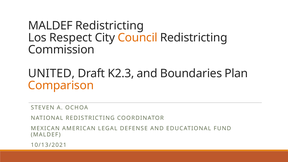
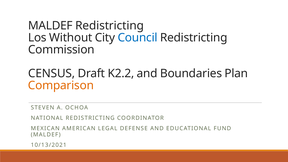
Respect: Respect -> Without (71, 38)
Council colour: orange -> blue (138, 38)
UNITED: UNITED -> CENSUS (52, 73)
K2.3: K2.3 -> K2.2 (121, 73)
